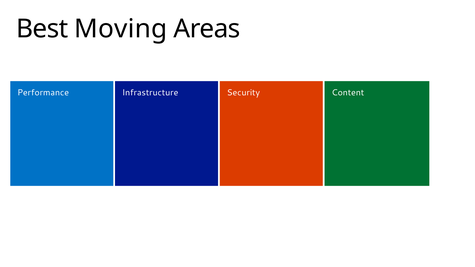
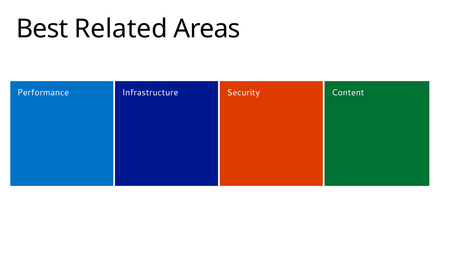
Moving: Moving -> Related (121, 29)
